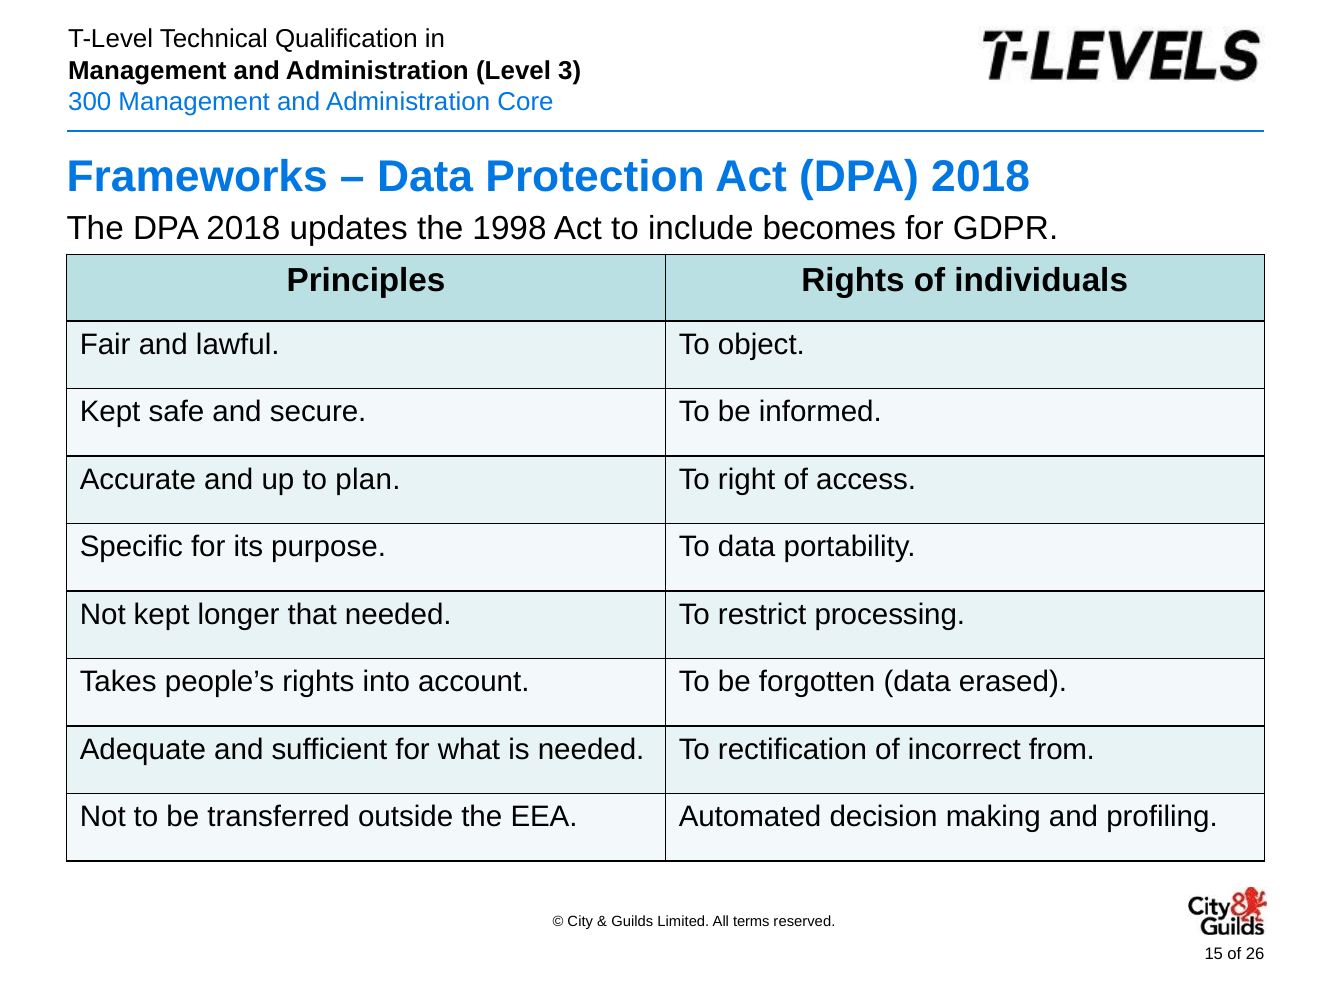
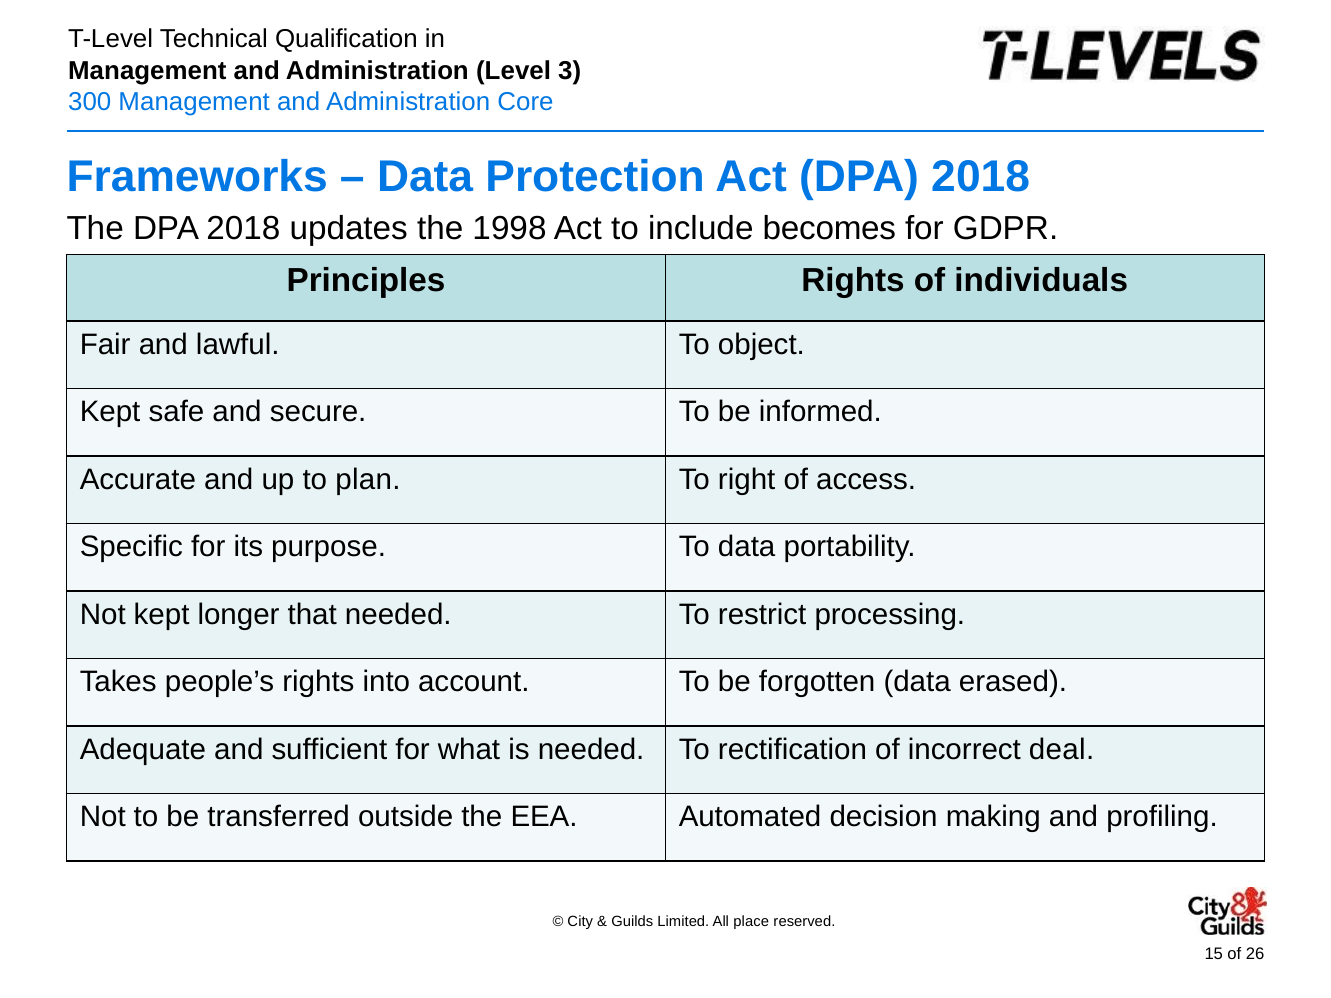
from: from -> deal (1062, 750)
terms: terms -> place (751, 922)
